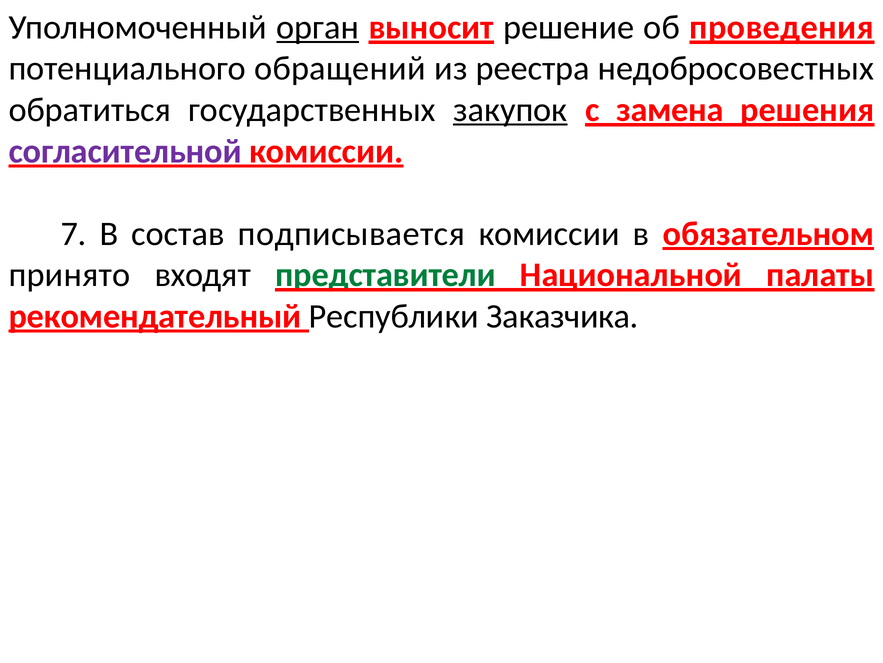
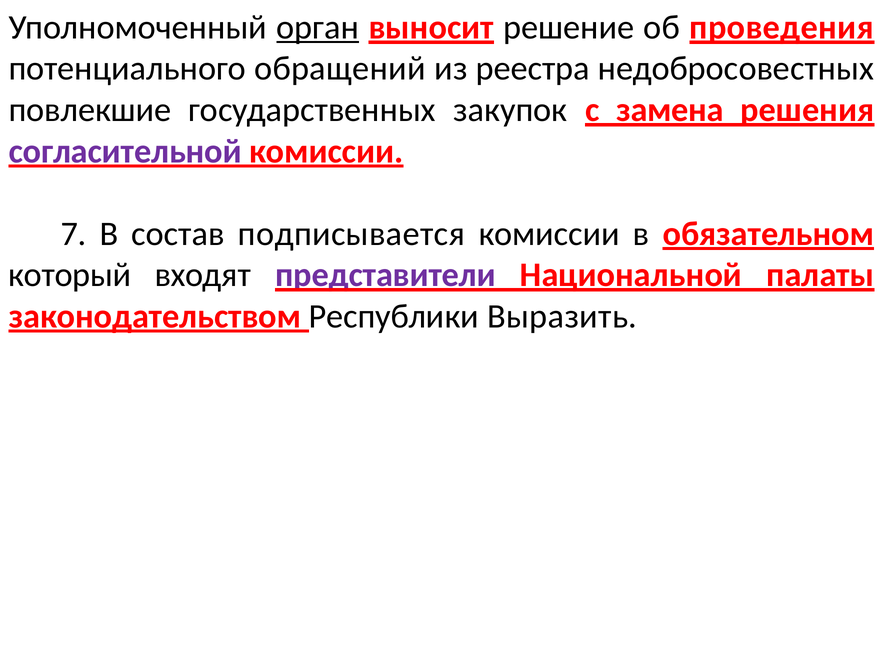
обратиться: обратиться -> повлекшие (90, 110)
закупок underline: present -> none (510, 110)
принято: принято -> который (70, 275)
представители colour: green -> purple (386, 275)
рекомендательный: рекомендательный -> законодательством (155, 316)
Заказчика: Заказчика -> Выразить (562, 316)
